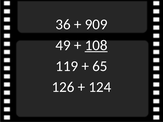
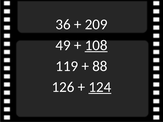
909: 909 -> 209 (96, 24)
65: 65 -> 88 (100, 66)
124 underline: none -> present (100, 87)
